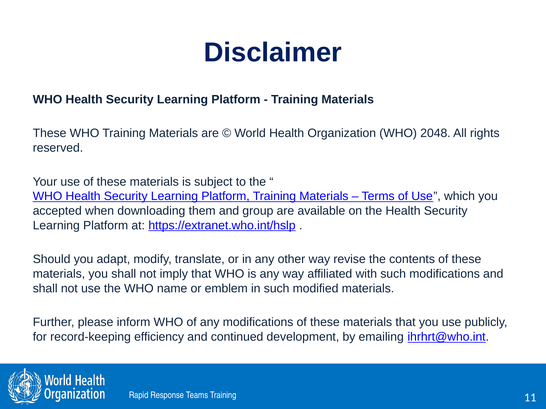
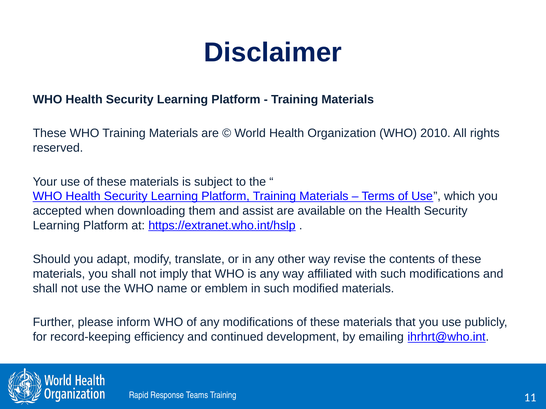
2048: 2048 -> 2010 (435, 133)
group: group -> assist (258, 211)
